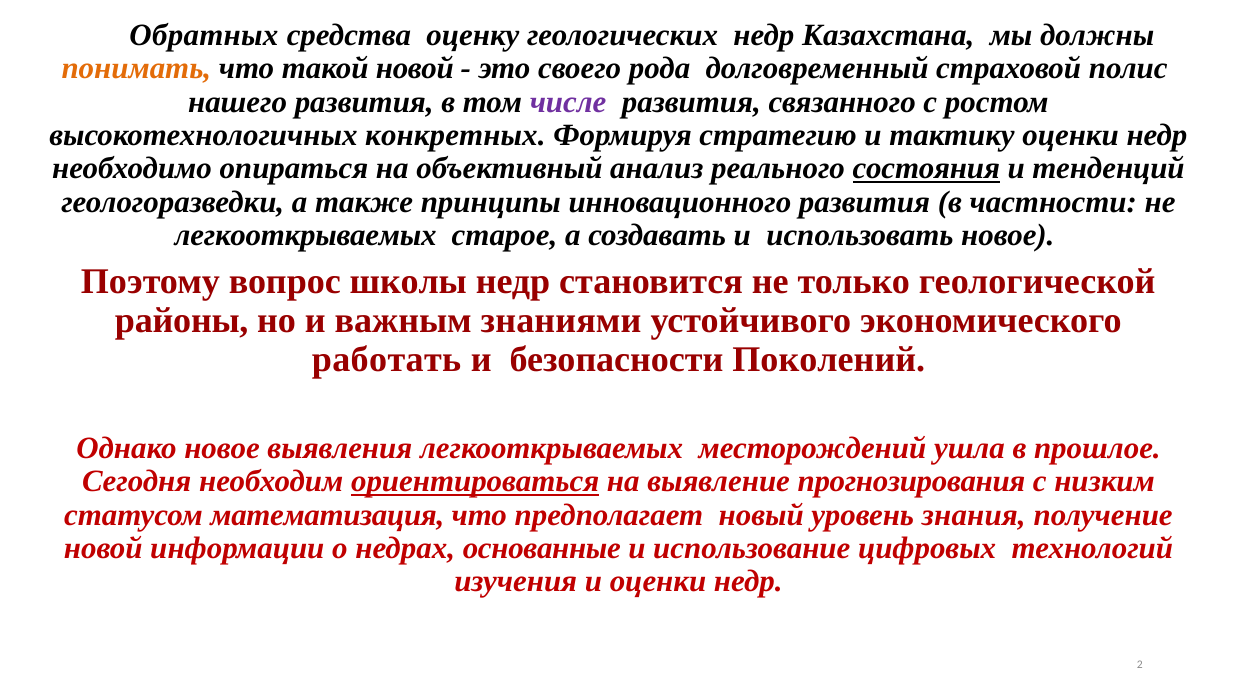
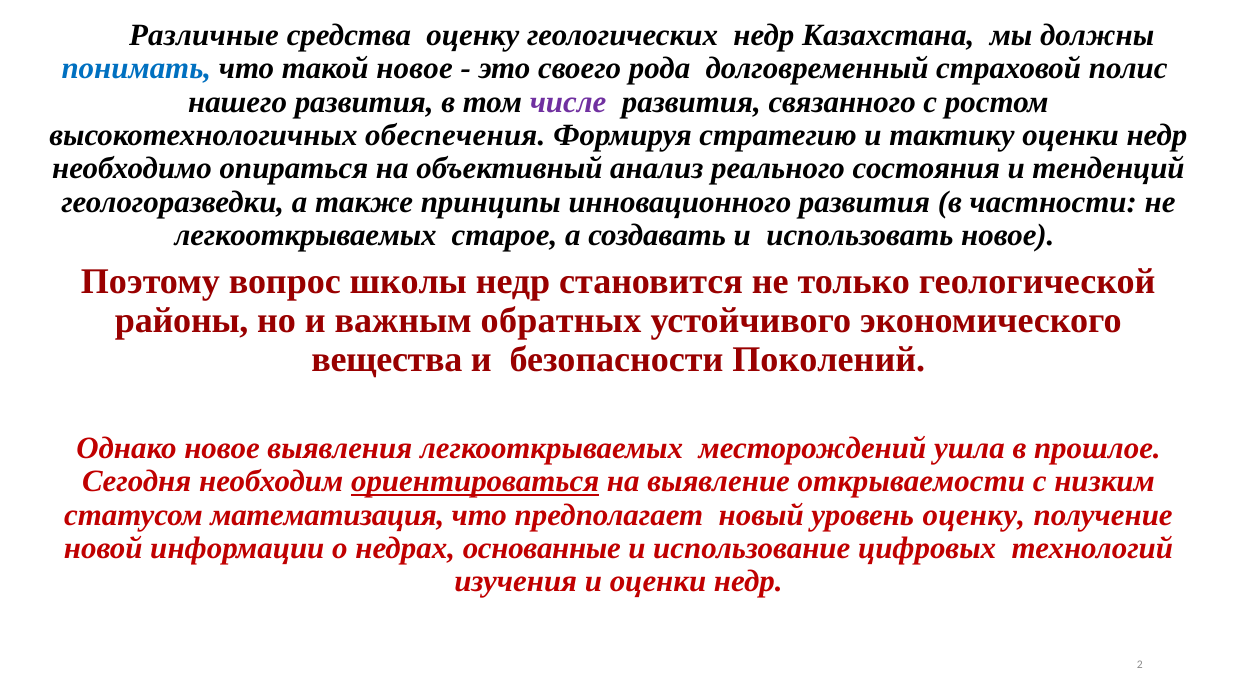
Обратных: Обратных -> Различные (204, 35)
понимать colour: orange -> blue (136, 68)
такой новой: новой -> новое (415, 68)
конкретных: конкретных -> обеспечения (455, 135)
состояния underline: present -> none (926, 169)
знаниями: знаниями -> обратных (561, 320)
работать: работать -> вещества (387, 359)
прогнозирования: прогнозирования -> открываемости (911, 481)
уровень знания: знания -> оценку (974, 515)
